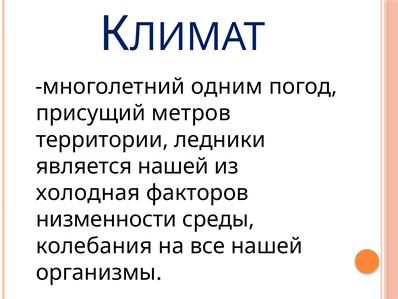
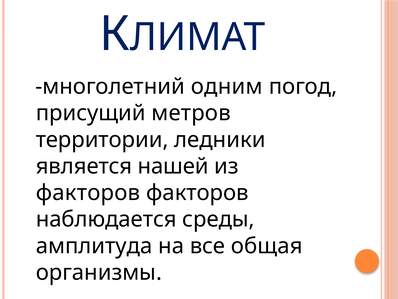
холодная: холодная -> факторов (88, 193)
низменности: низменности -> наблюдается (106, 219)
колебания: колебания -> амплитуда (94, 246)
все нашей: нашей -> общая (267, 246)
